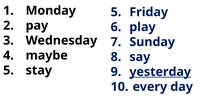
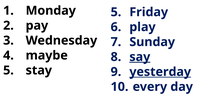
say underline: none -> present (140, 57)
